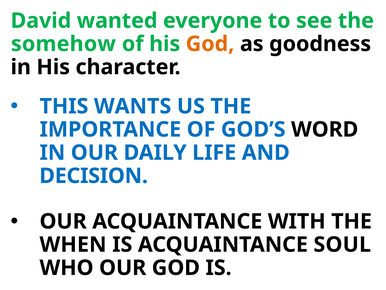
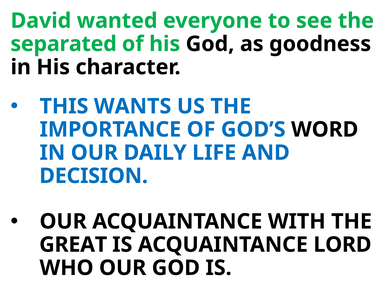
somehow: somehow -> separated (64, 44)
God colour: orange -> black (210, 44)
WHEN: WHEN -> GREAT (73, 244)
SOUL: SOUL -> LORD (342, 244)
